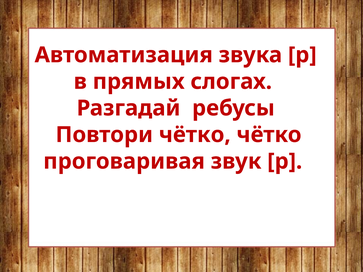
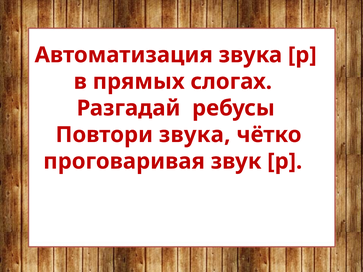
Повтори чётко: чётко -> звука (195, 135)
